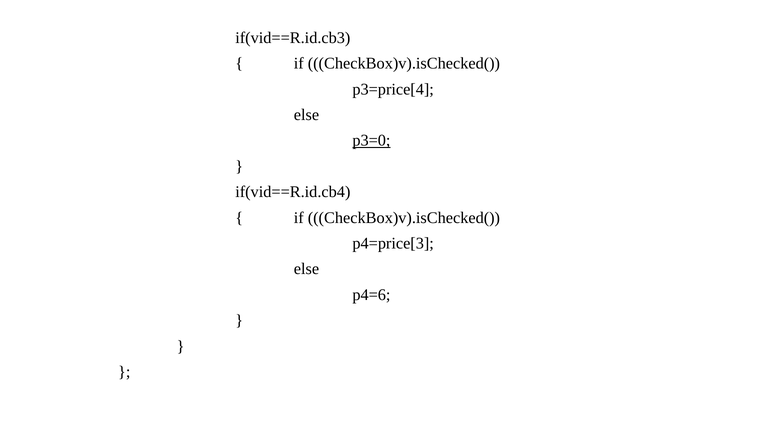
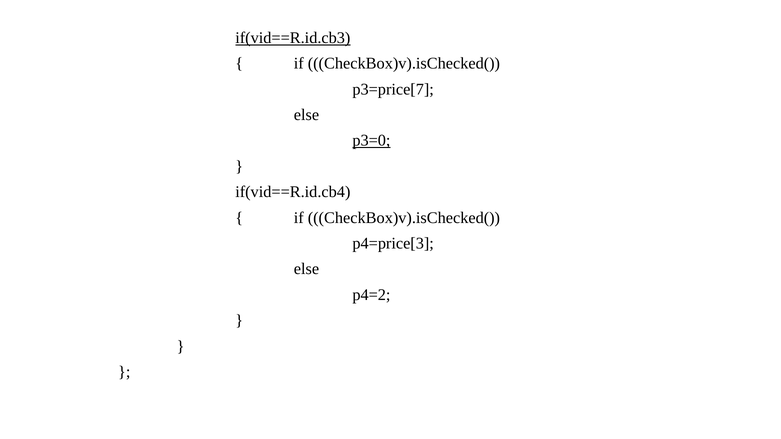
if(vid==R.id.cb3 underline: none -> present (293, 38)
p3=price[4: p3=price[4 -> p3=price[7 (393, 89)
p4=6: p4=6 -> p4=2 (371, 295)
